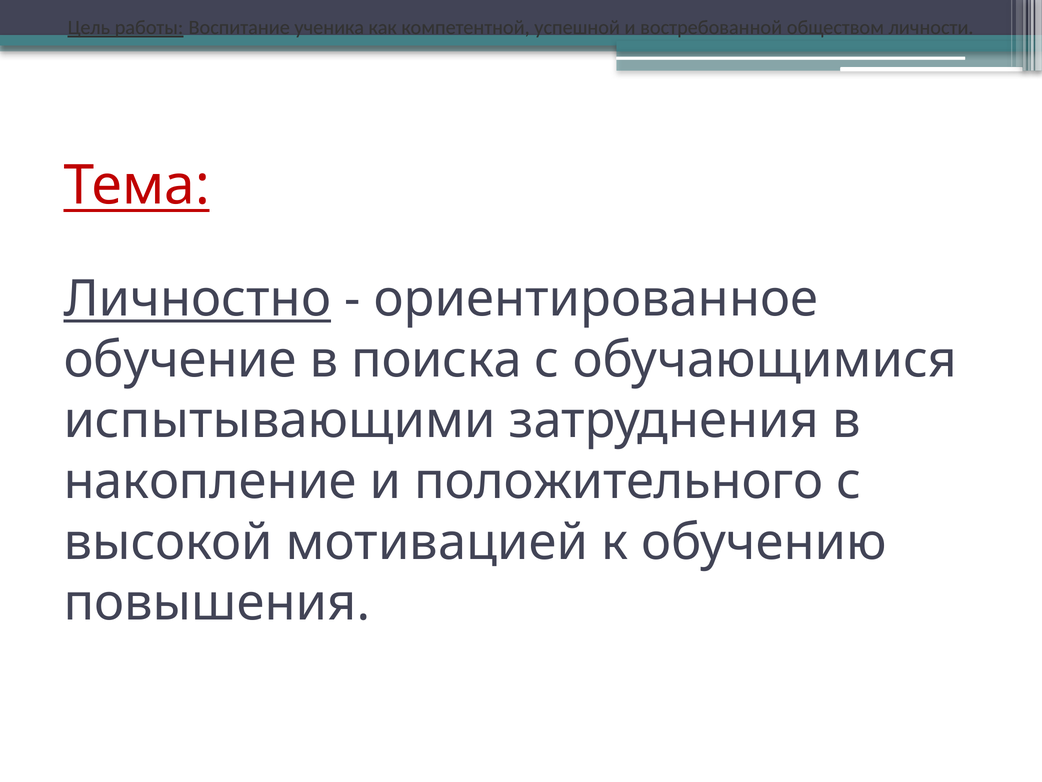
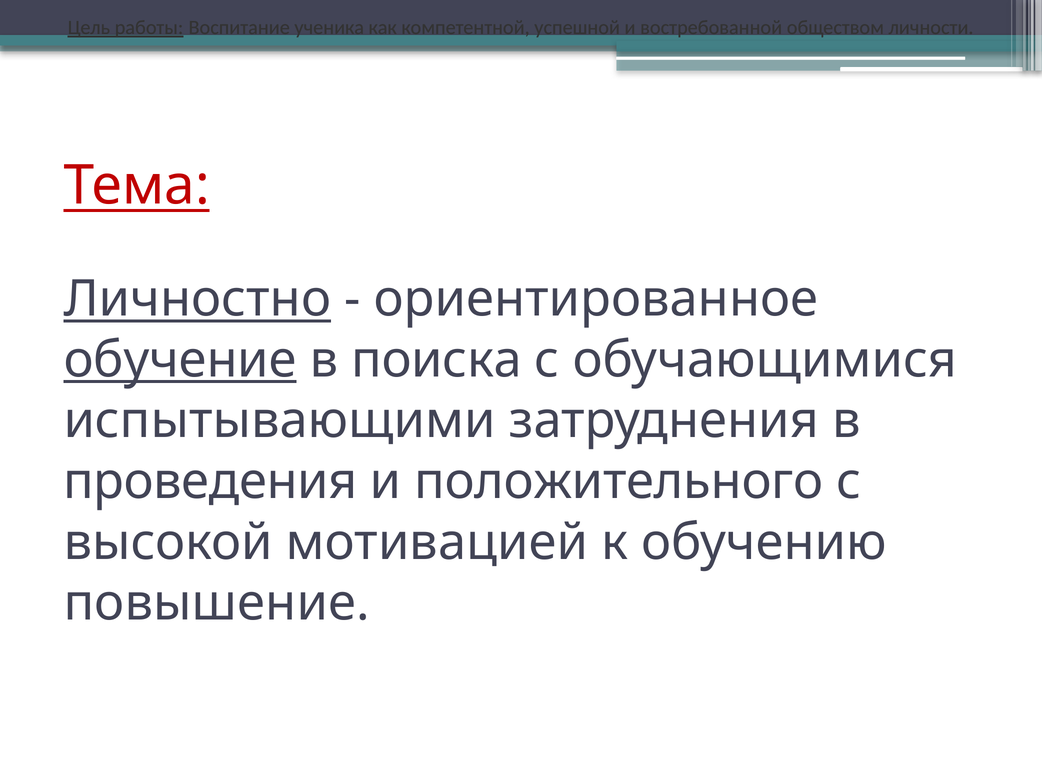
обучение underline: none -> present (180, 360)
накопление: накопление -> проведения (210, 481)
повышения: повышения -> повышение (217, 603)
